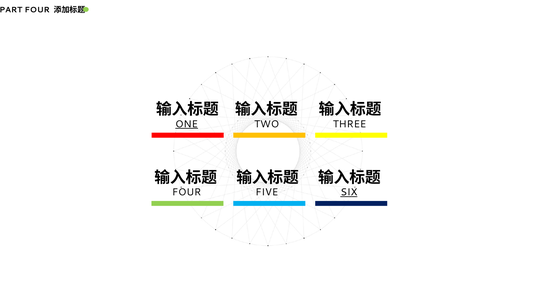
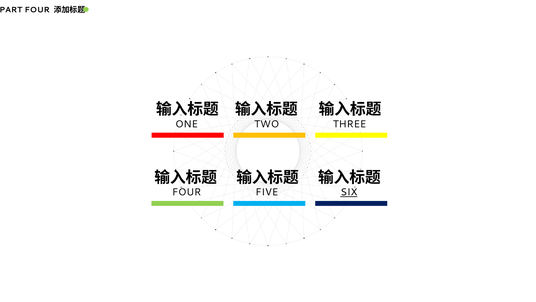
ONE underline: present -> none (187, 124)
